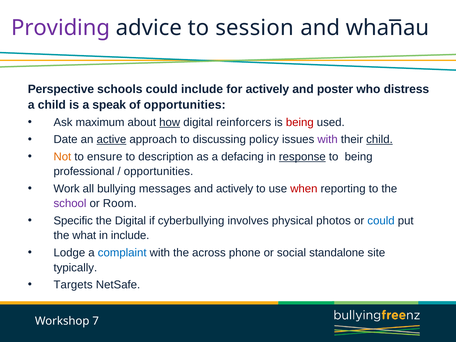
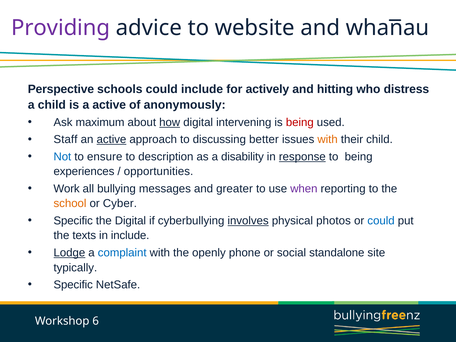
session: session -> website (255, 28)
poster: poster -> hitting (335, 89)
a speak: speak -> active (109, 105)
of opportunities: opportunities -> anonymously (185, 105)
reinforcers: reinforcers -> intervening (244, 122)
Date: Date -> Staff (65, 140)
policy: policy -> better (264, 140)
with colour: purple -> orange (328, 140)
child underline: present -> none (379, 140)
Not colour: orange -> blue (62, 157)
defacing: defacing -> disability (242, 157)
professional: professional -> experiences (84, 172)
and actively: actively -> greater (235, 189)
when colour: red -> purple (304, 189)
school colour: purple -> orange (70, 204)
Room: Room -> Cyber (120, 204)
involves underline: none -> present (248, 221)
what: what -> texts (84, 236)
Lodge underline: none -> present (69, 253)
across: across -> openly (209, 253)
Targets: Targets -> Specific (73, 285)
7: 7 -> 6 (96, 321)
